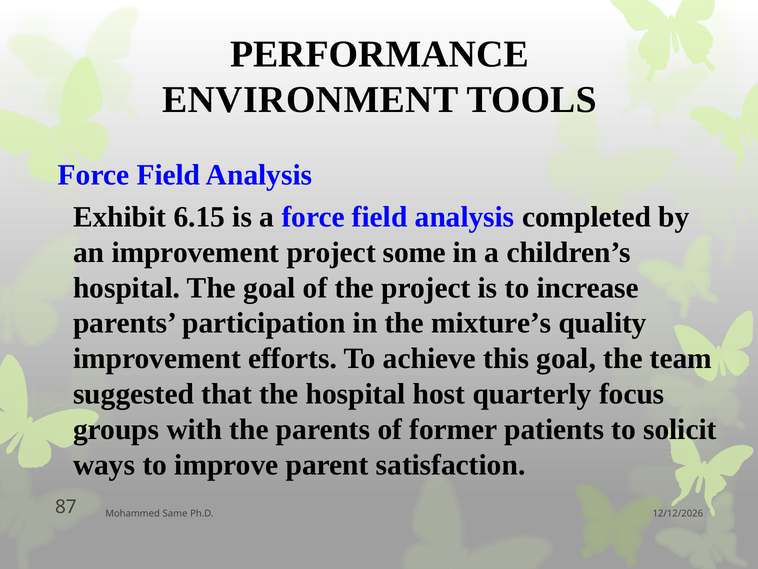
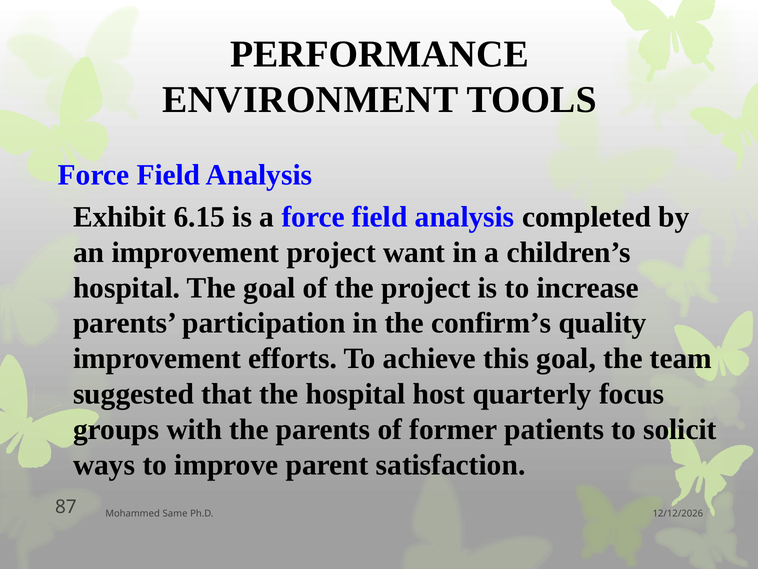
some: some -> want (414, 252)
mixture’s: mixture’s -> confirm’s (491, 323)
